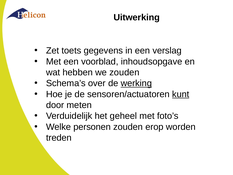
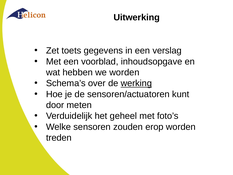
we zouden: zouden -> worden (124, 72)
kunt underline: present -> none (181, 94)
personen: personen -> sensoren (92, 127)
